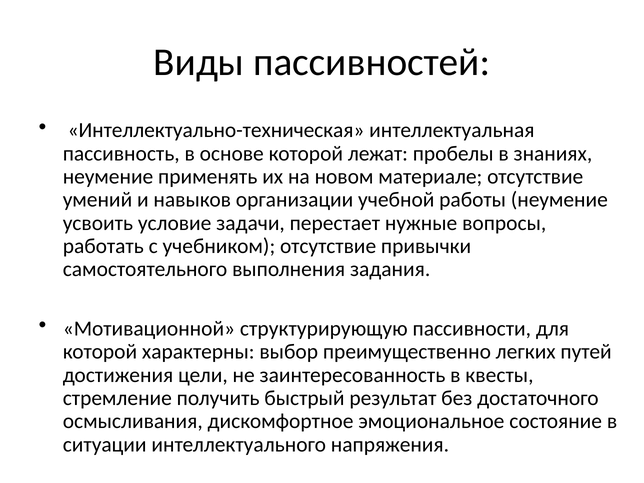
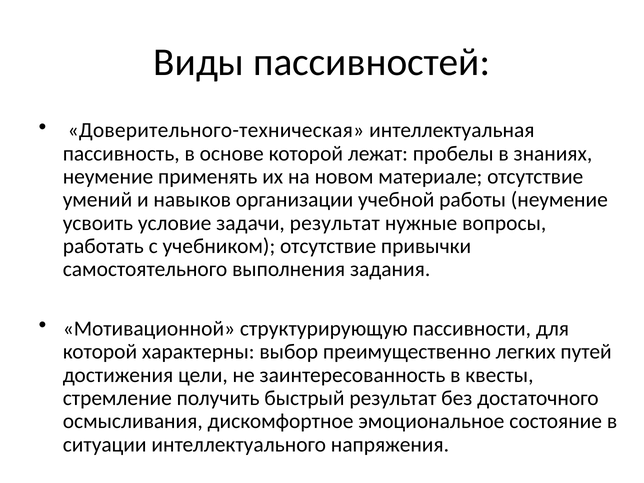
Интеллектуально-техническая: Интеллектуально-техническая -> Доверительного-техническая (216, 130)
задачи перестает: перестает -> результат (335, 223)
